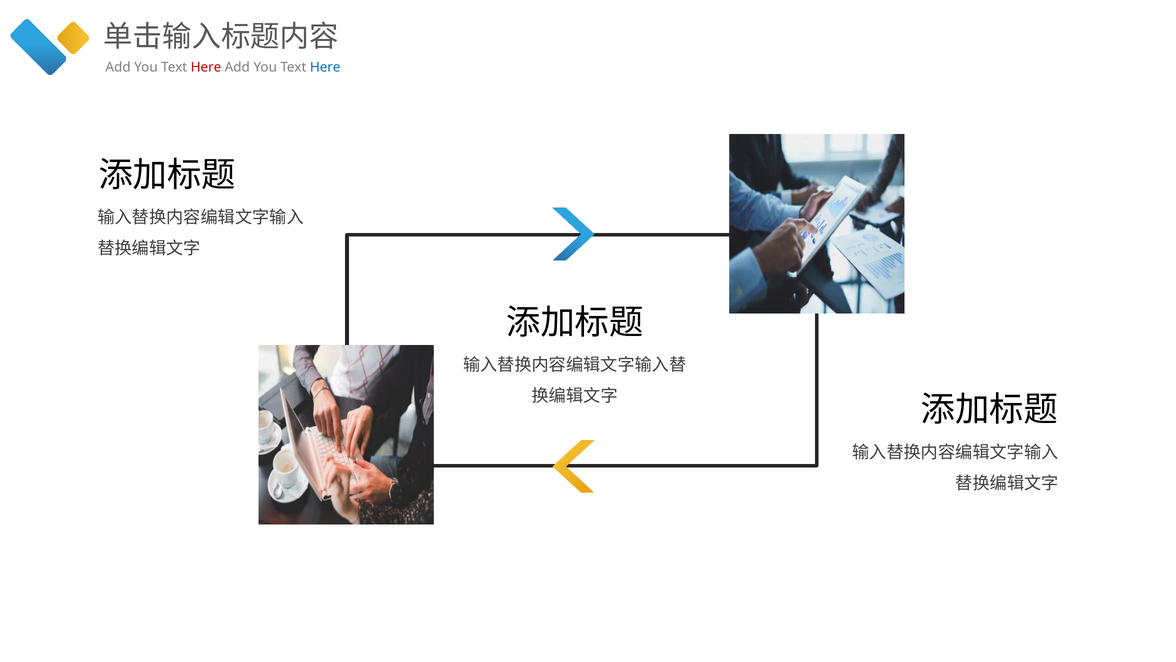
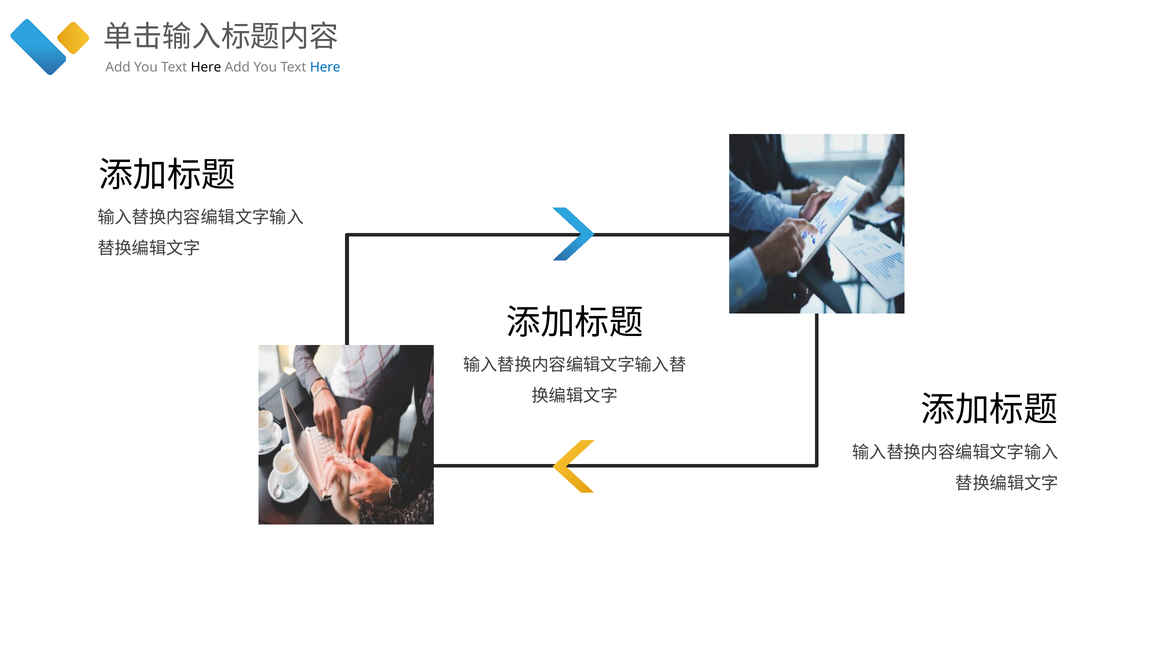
Here colour: red -> black (206, 67)
